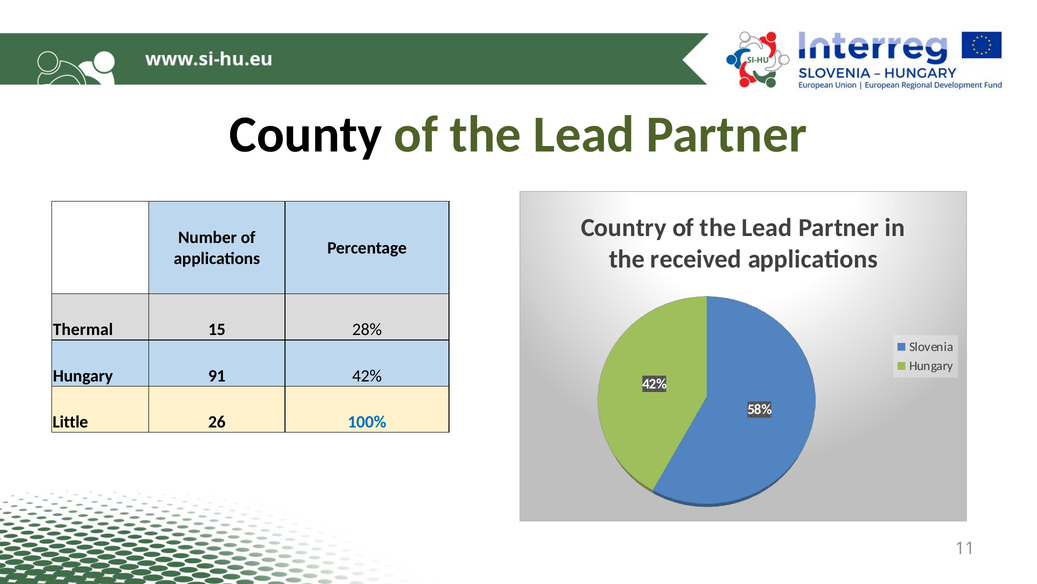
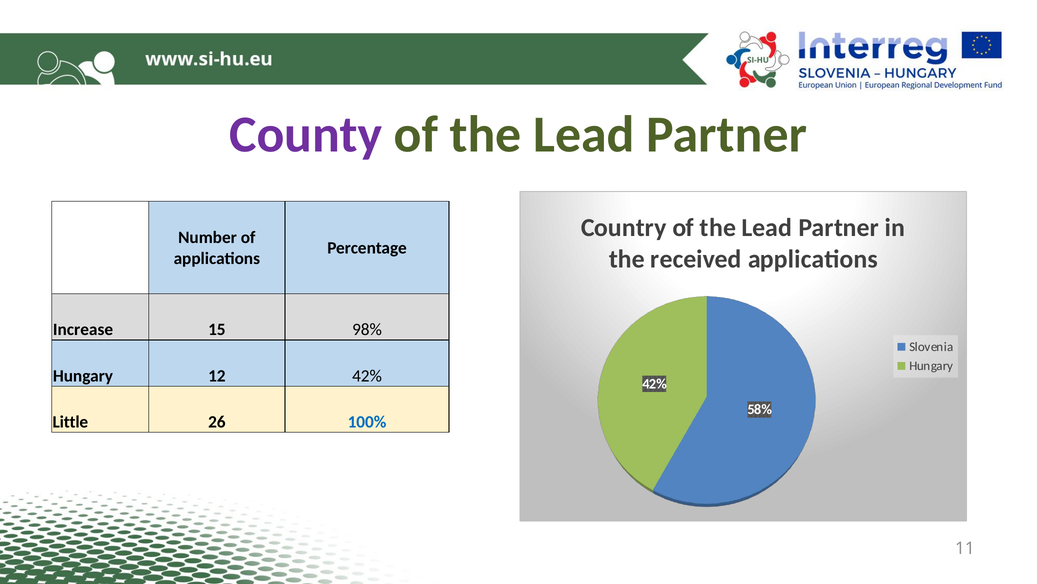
County colour: black -> purple (306, 134)
Thermal: Thermal -> Increase (83, 329)
28%: 28% -> 98% (367, 329)
91: 91 -> 12 (217, 375)
